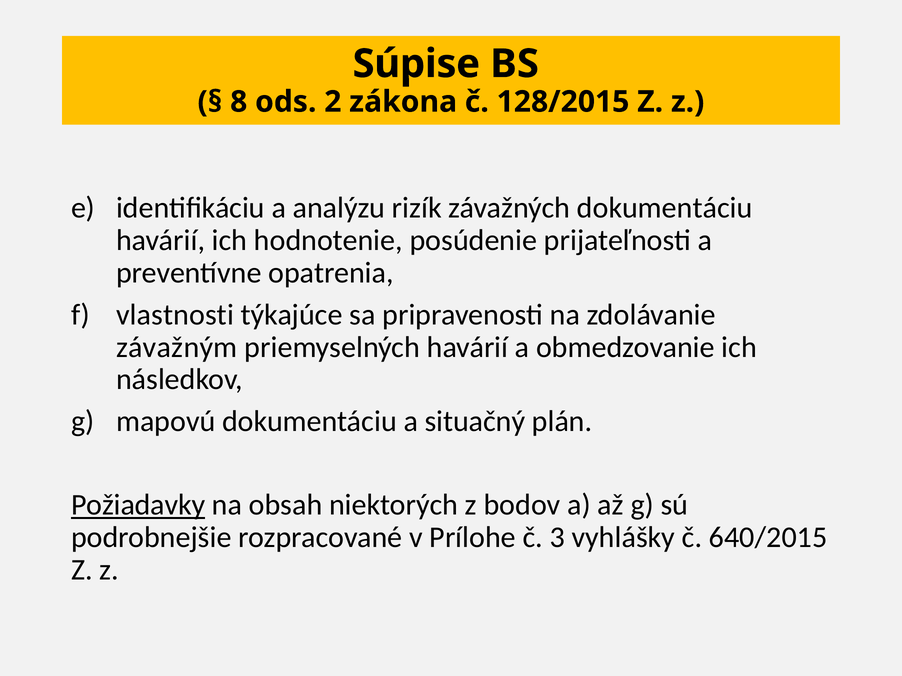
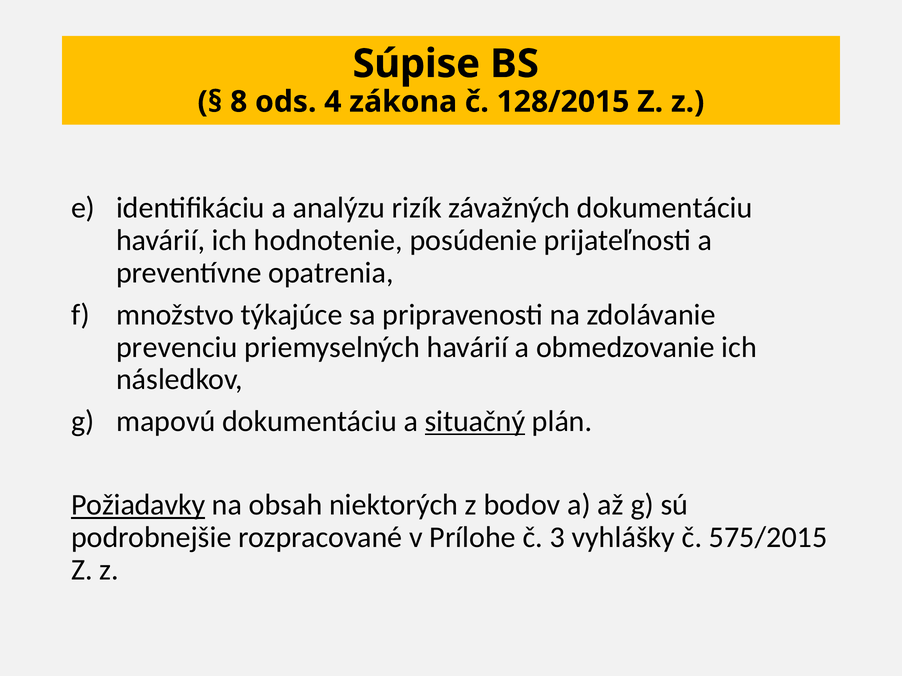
2: 2 -> 4 (333, 102)
vlastnosti: vlastnosti -> množstvo (175, 315)
závažným: závažným -> prevenciu (177, 347)
situačný underline: none -> present (475, 422)
640/2015: 640/2015 -> 575/2015 (768, 538)
